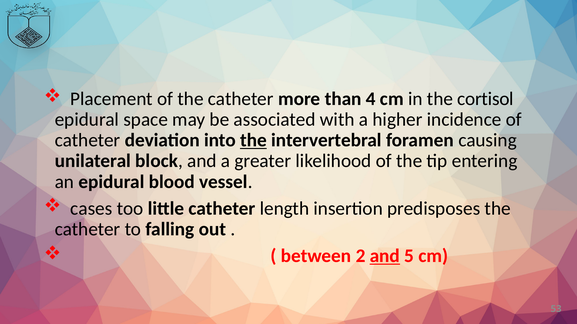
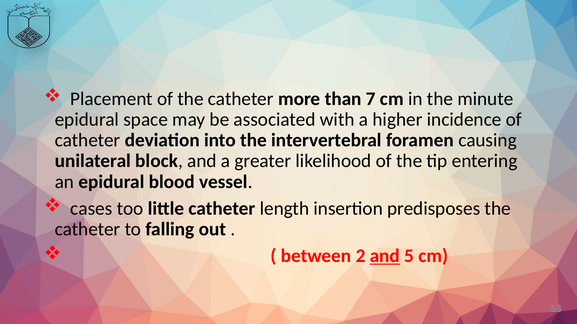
4: 4 -> 7 (371, 99)
cortisol: cortisol -> minute (485, 99)
the underline: present -> none (253, 140)
